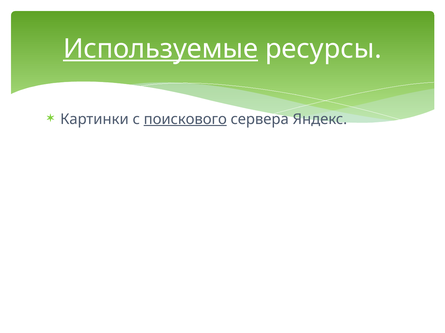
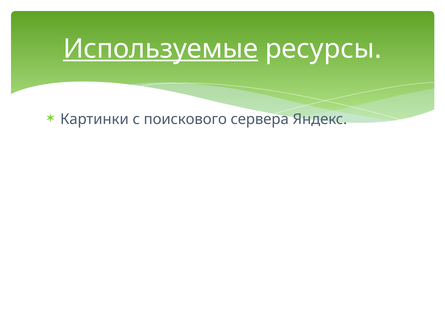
поискового underline: present -> none (185, 119)
